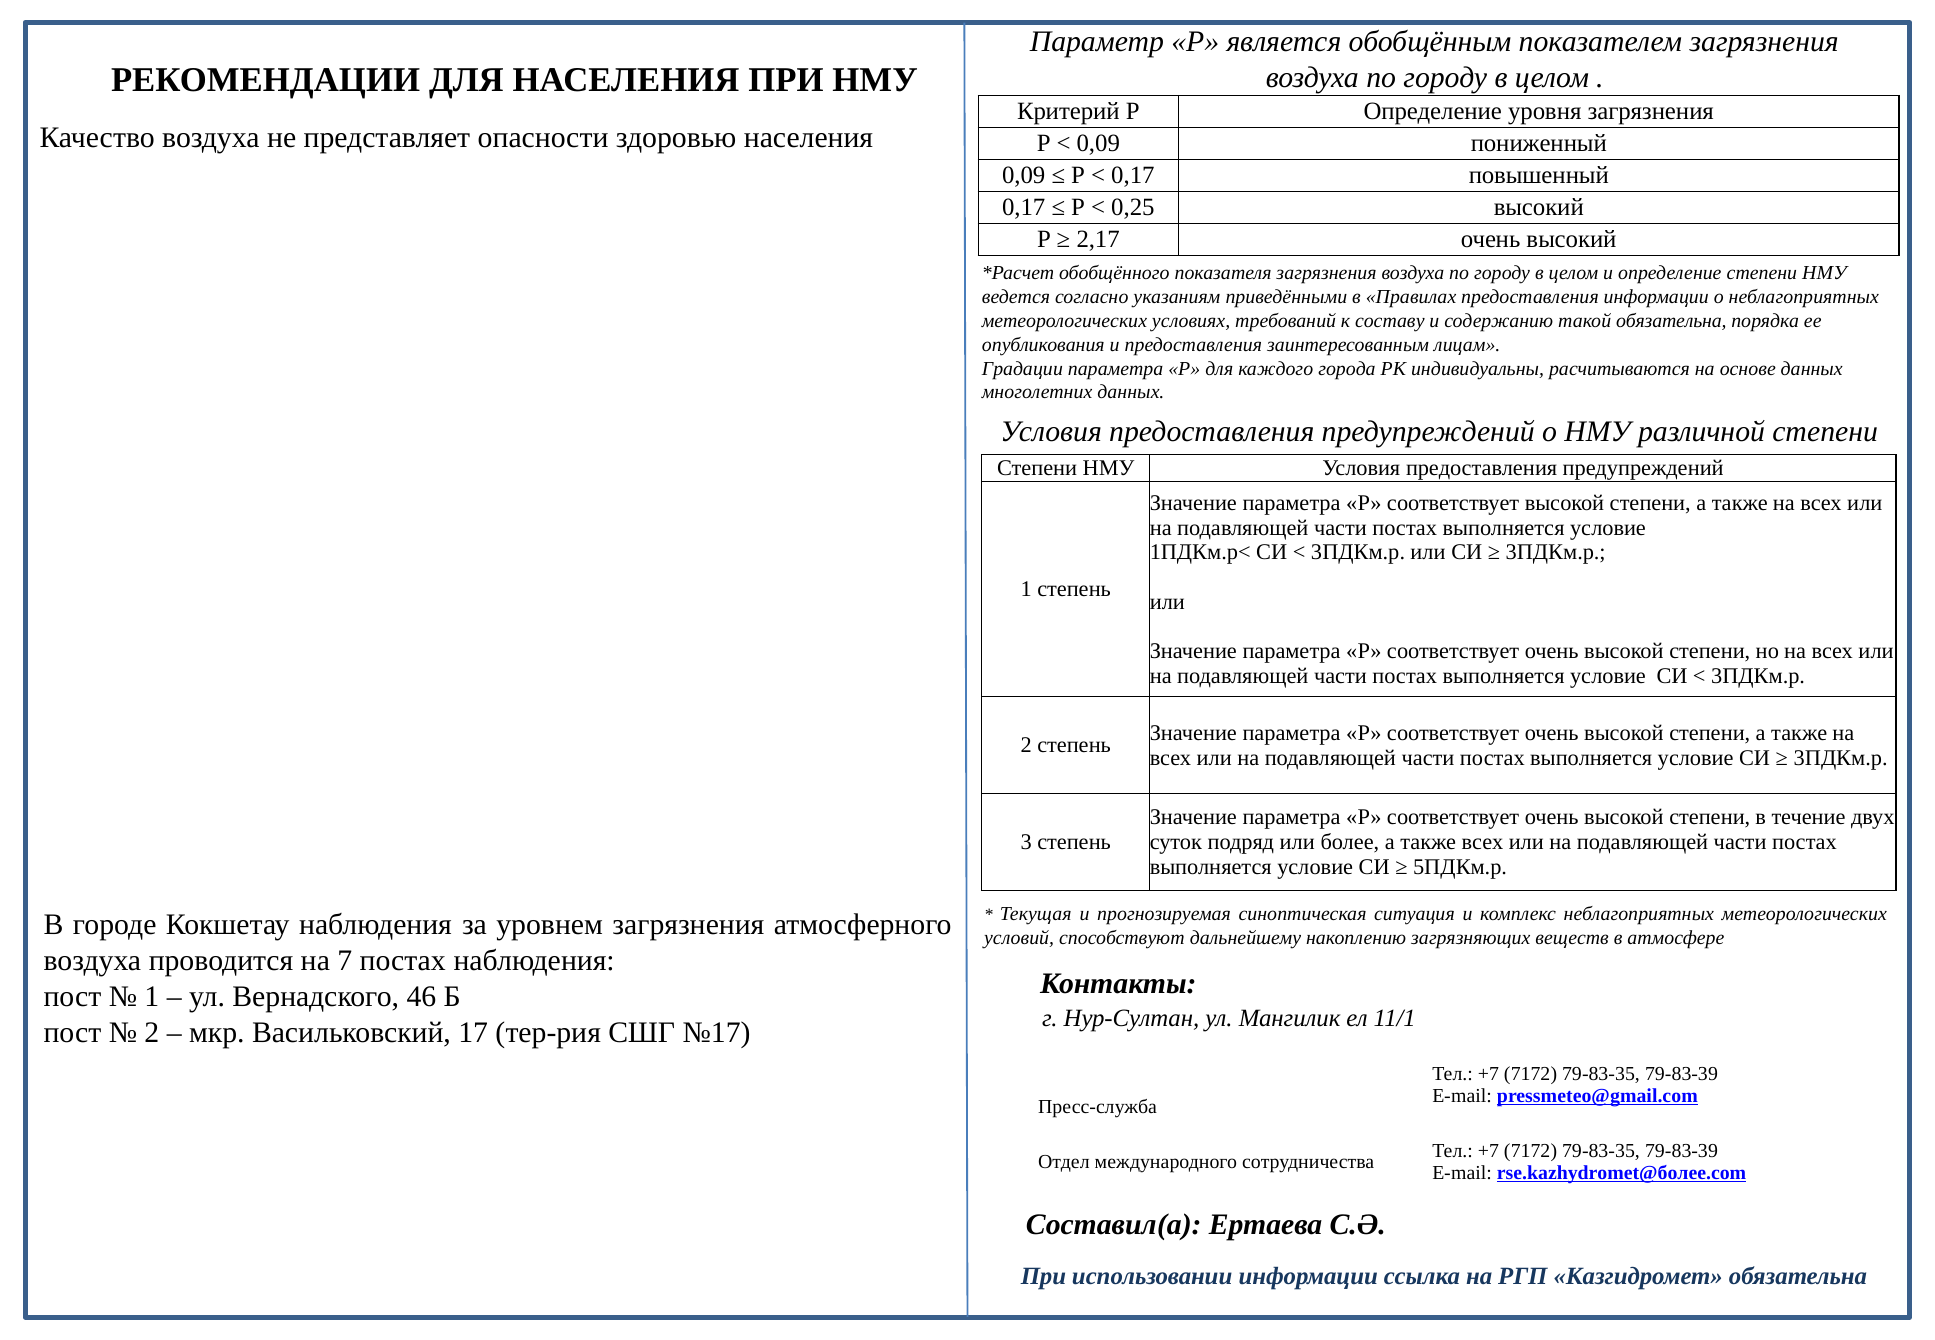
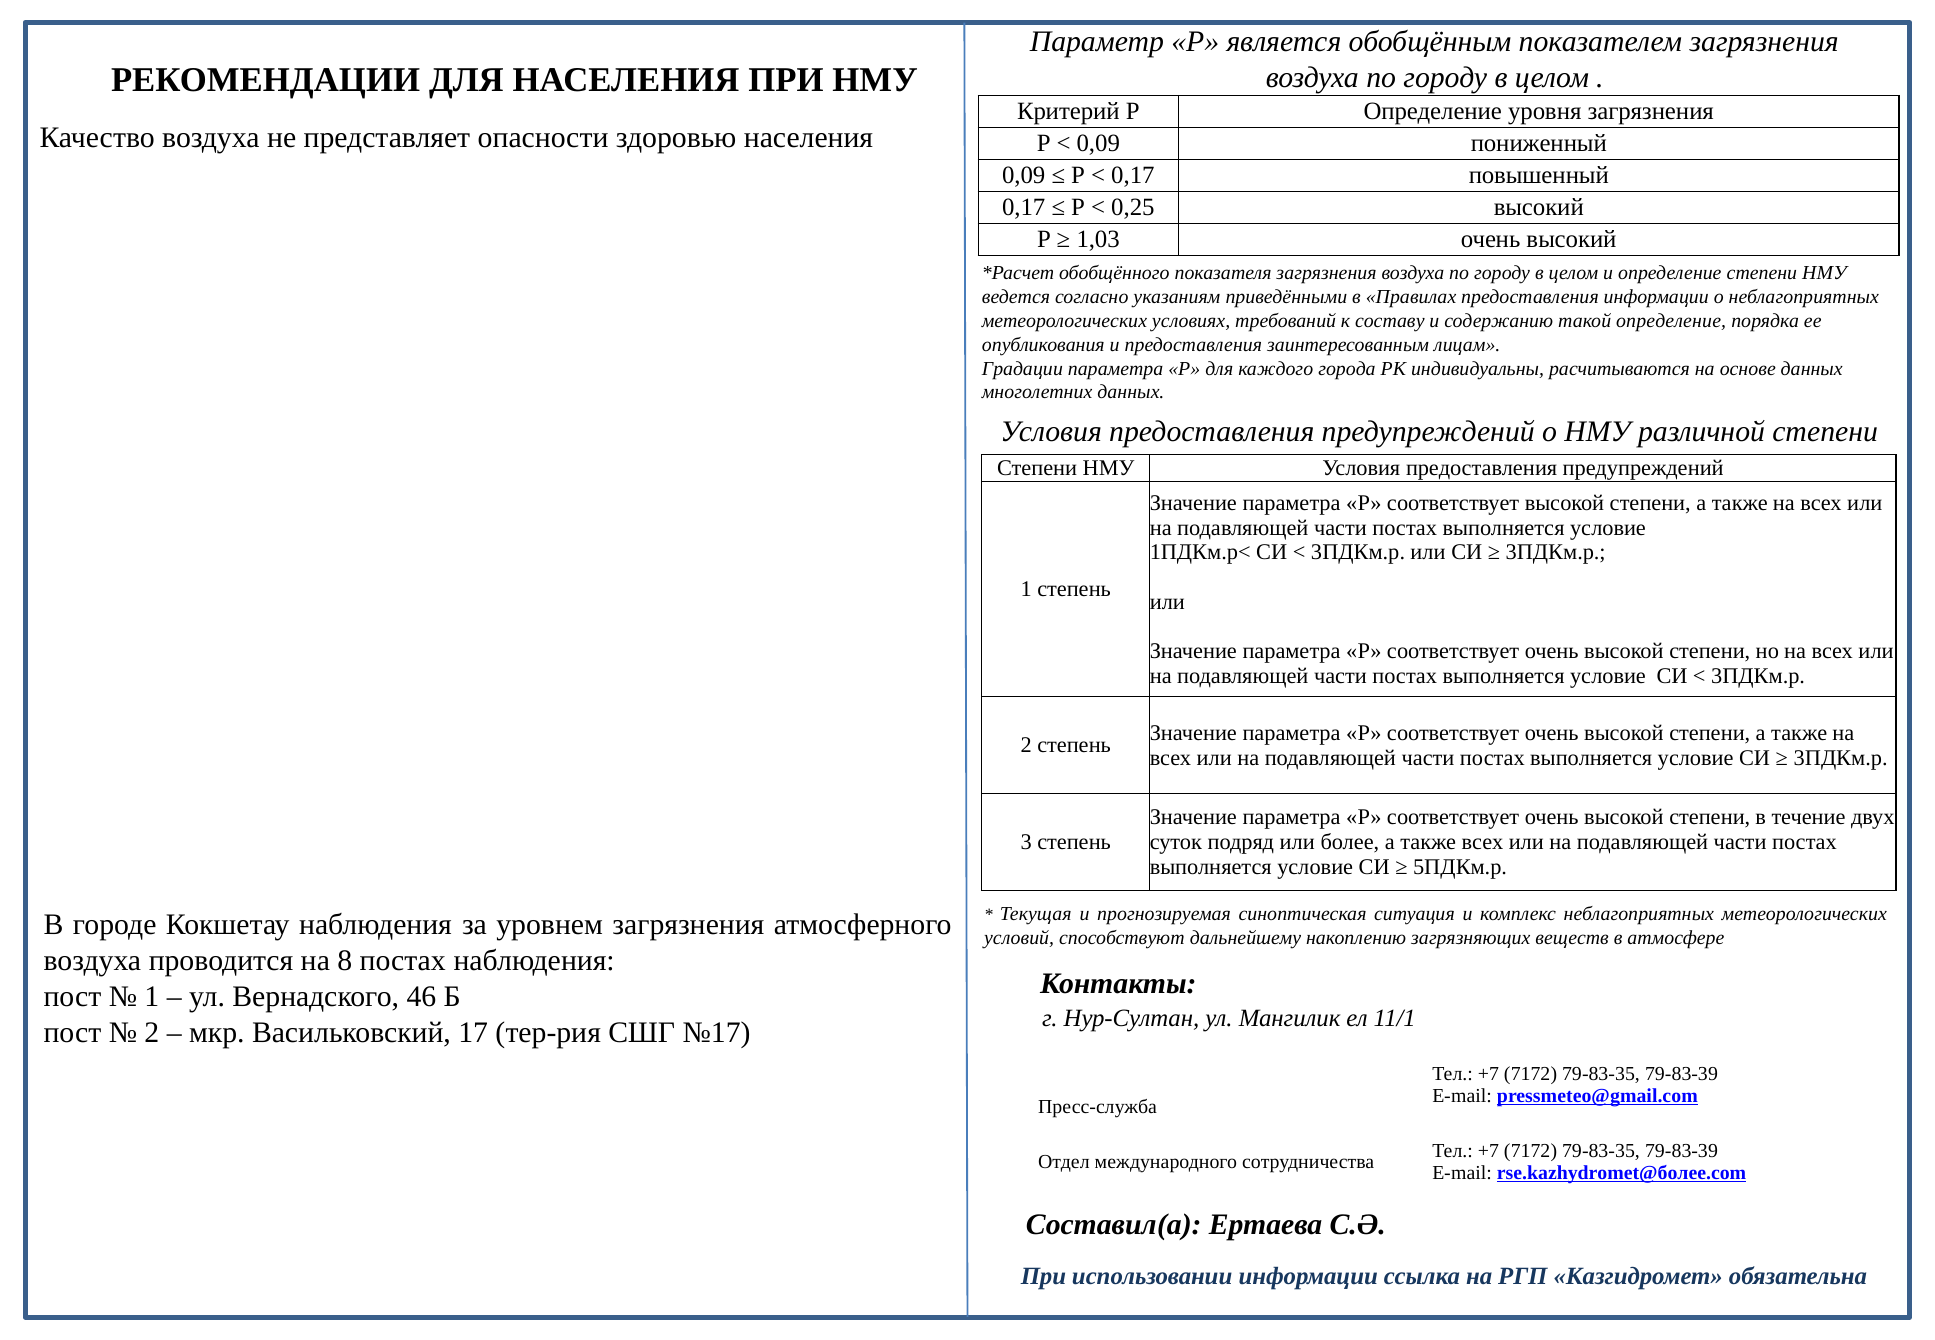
2,17: 2,17 -> 1,03 (1098, 239)
такой обязательна: обязательна -> определение (1671, 321)
7: 7 -> 8 (345, 961)
